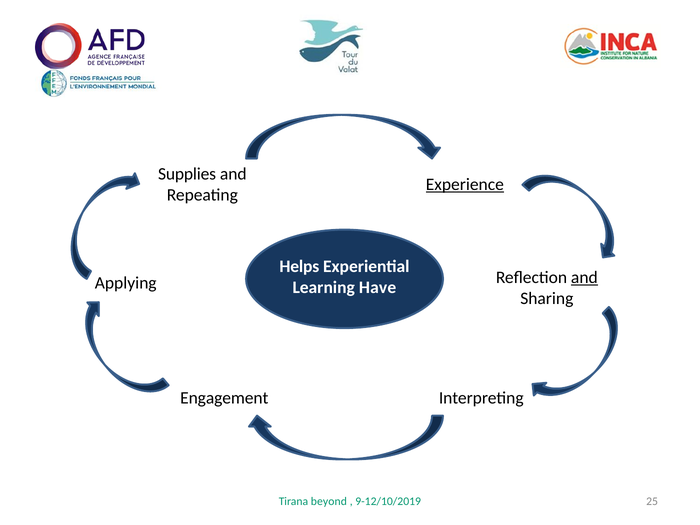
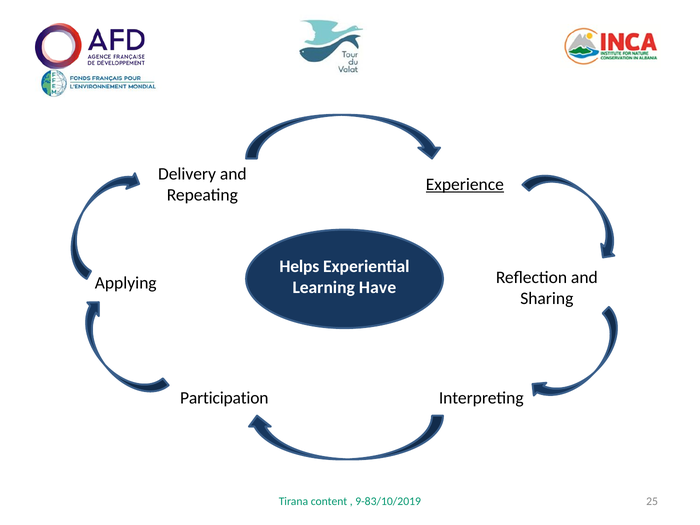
Supplies: Supplies -> Delivery (187, 174)
and underline: present -> none (584, 278)
Engagement: Engagement -> Participation (224, 398)
beyond: beyond -> content (329, 501)
9-12/10/2019: 9-12/10/2019 -> 9-83/10/2019 (388, 501)
